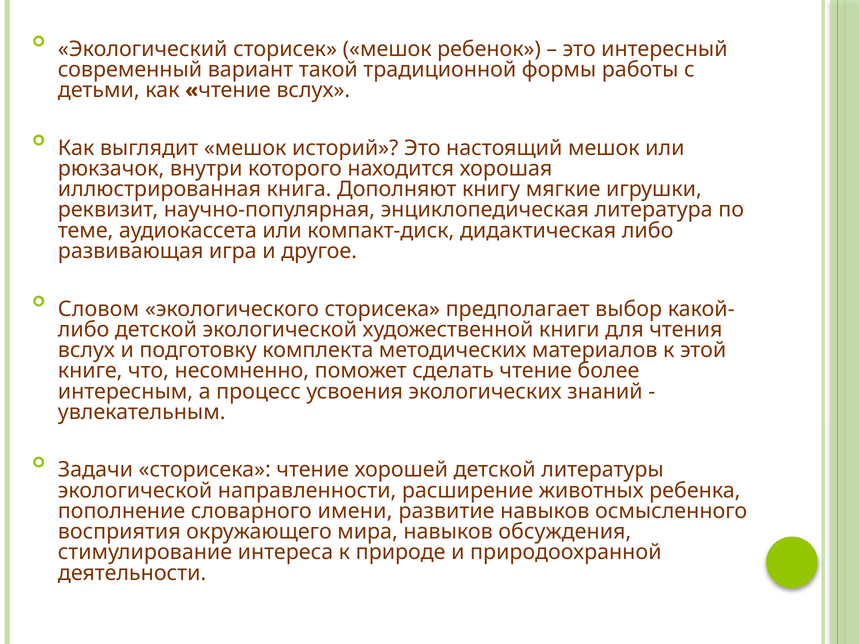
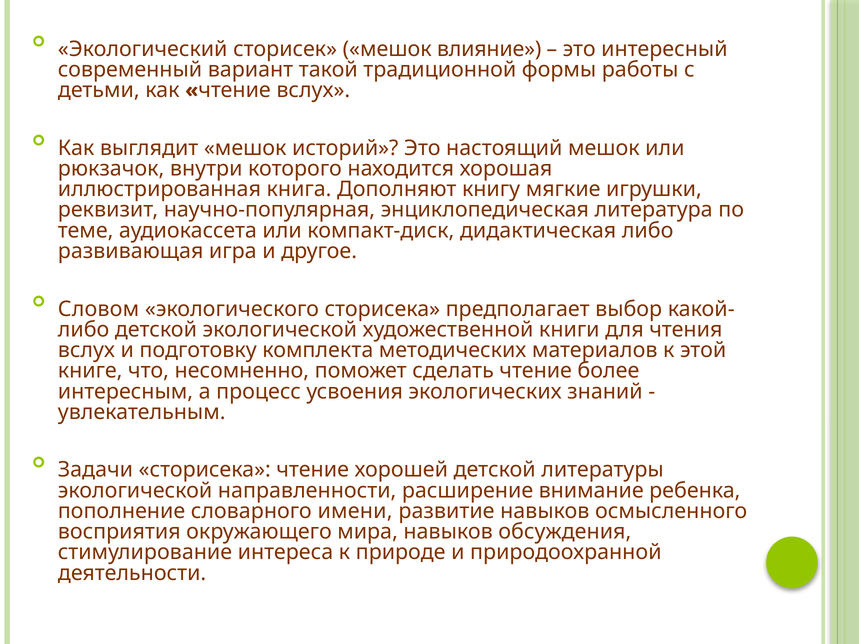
ребенок: ребенок -> влияние (489, 49)
животных: животных -> внимание (591, 491)
